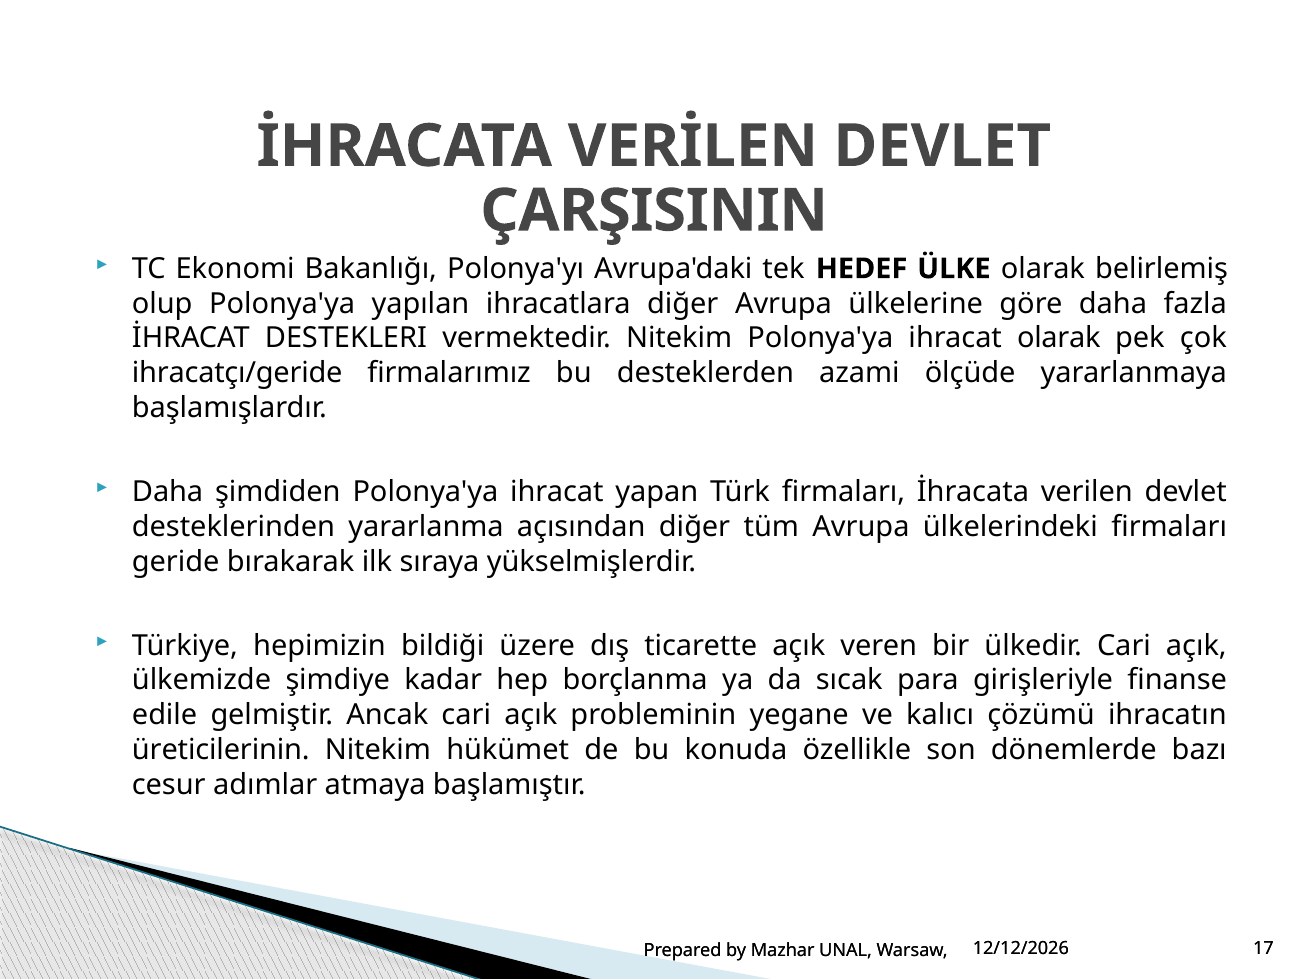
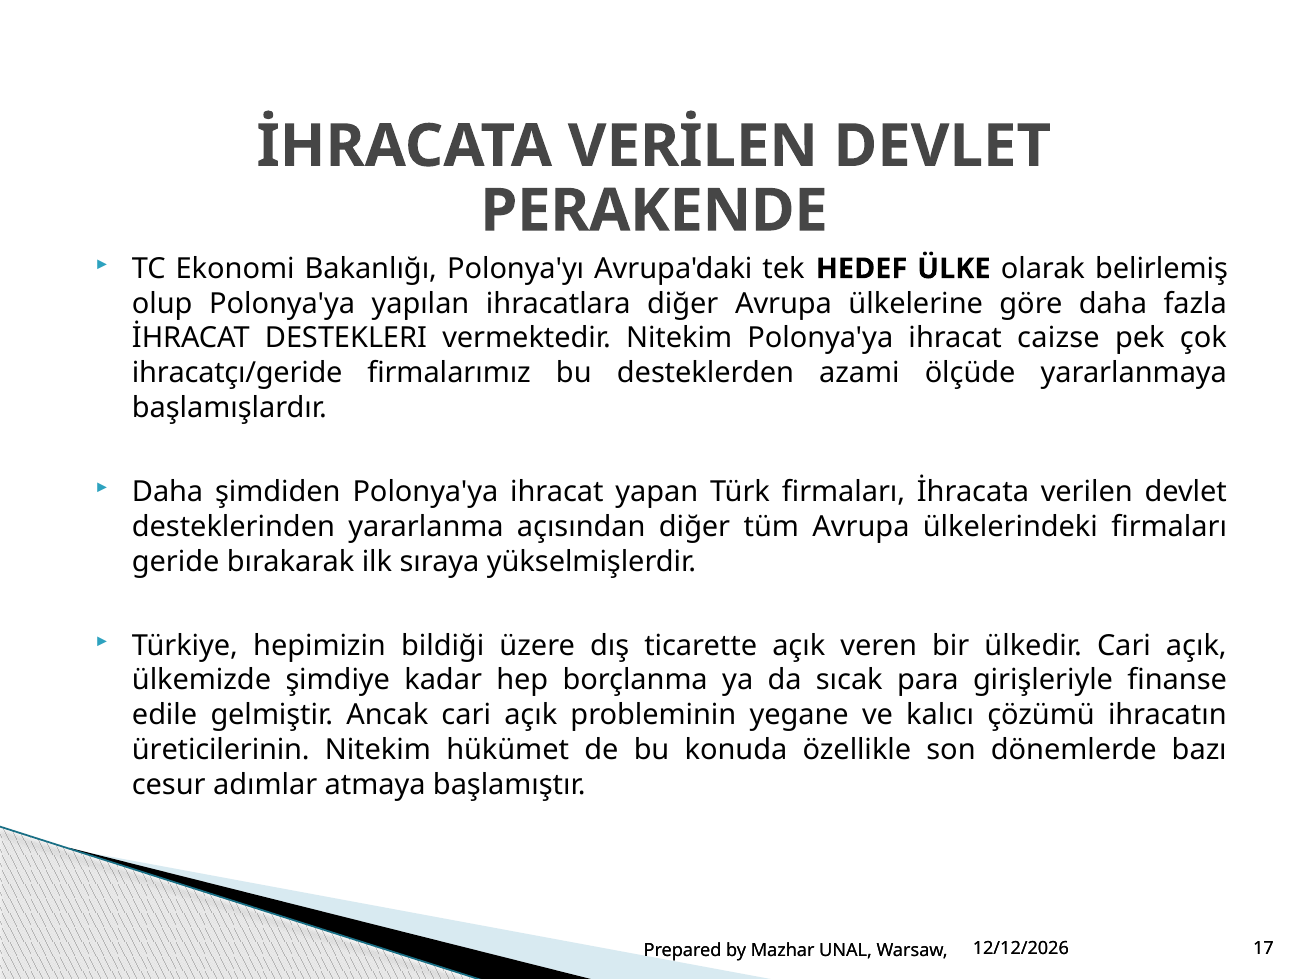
ÇARŞISININ: ÇARŞISININ -> PERAKENDE (654, 211)
ihracat olarak: olarak -> caizse (1059, 338)
